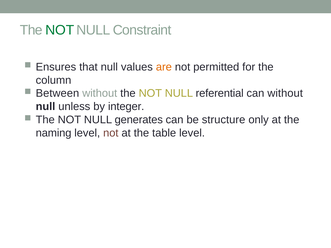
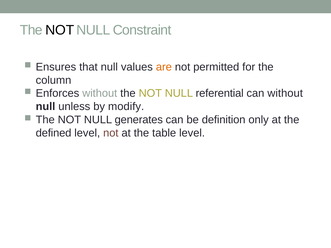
NOT colour: green -> black (60, 30)
Between: Between -> Enforces (58, 93)
integer: integer -> modify (126, 107)
structure: structure -> definition (224, 120)
naming: naming -> defined (54, 133)
